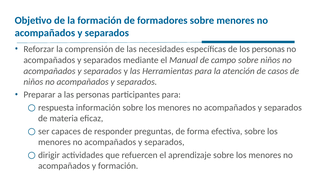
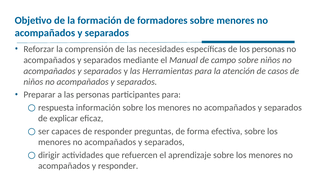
materia: materia -> explicar (64, 119)
y formación: formación -> responder (118, 166)
